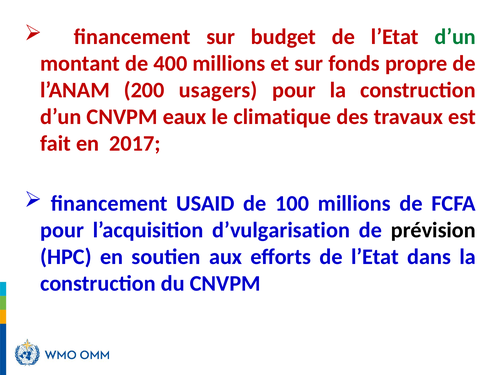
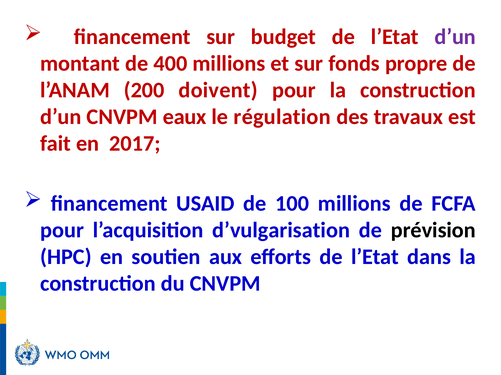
d’un colour: green -> purple (455, 37)
usagers: usagers -> doivent (218, 90)
climatique: climatique -> régulation (282, 117)
